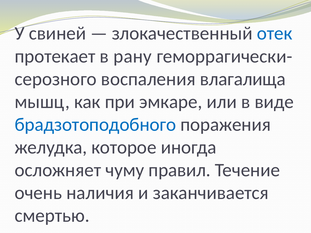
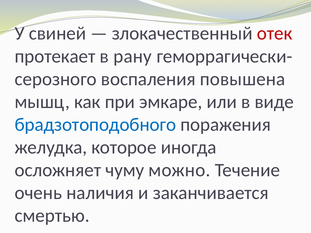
отек colour: blue -> red (275, 33)
влагалища: влагалища -> повышена (243, 79)
правил: правил -> можно (179, 170)
